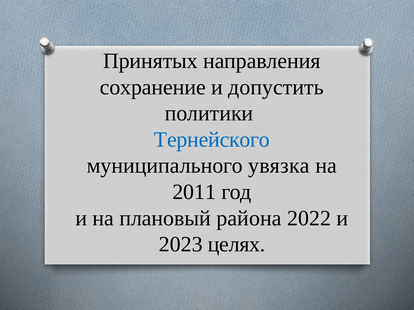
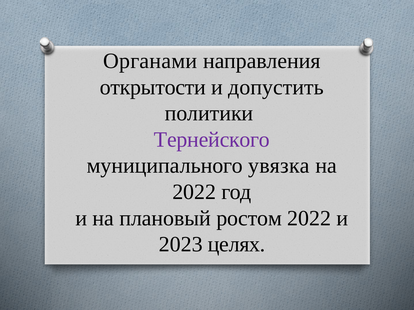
Принятых: Принятых -> Органами (150, 61)
сохранение: сохранение -> открытости (153, 87)
Тернейского colour: blue -> purple (212, 140)
2011: 2011 -> 2022 (194, 192)
района: района -> ростом (249, 218)
